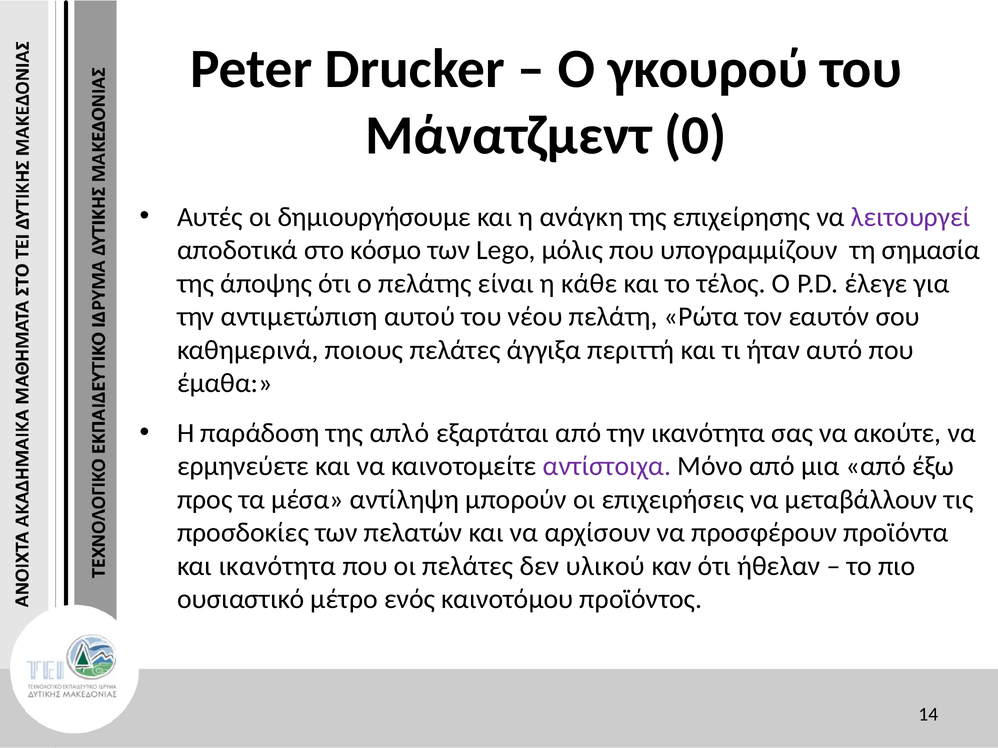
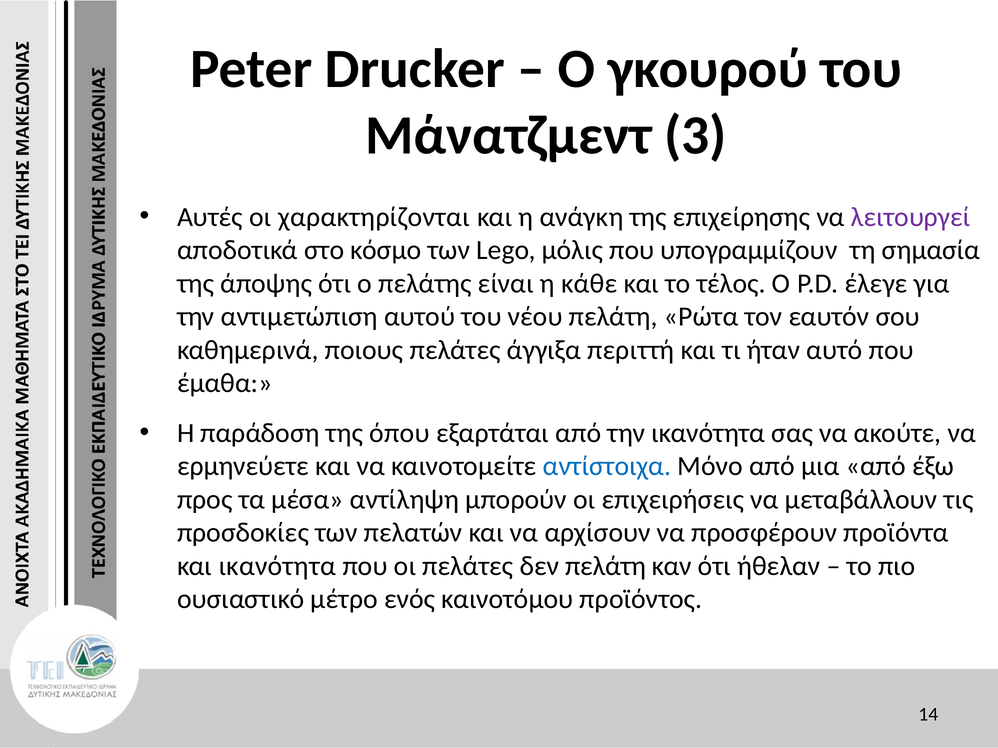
0: 0 -> 3 (695, 136)
δημιουργήσουμε: δημιουργήσουμε -> χαρακτηρίζονται (374, 217)
απλό: απλό -> όπου (400, 433)
αντίστοιχα colour: purple -> blue (607, 467)
δεν υλικού: υλικού -> πελάτη (606, 566)
